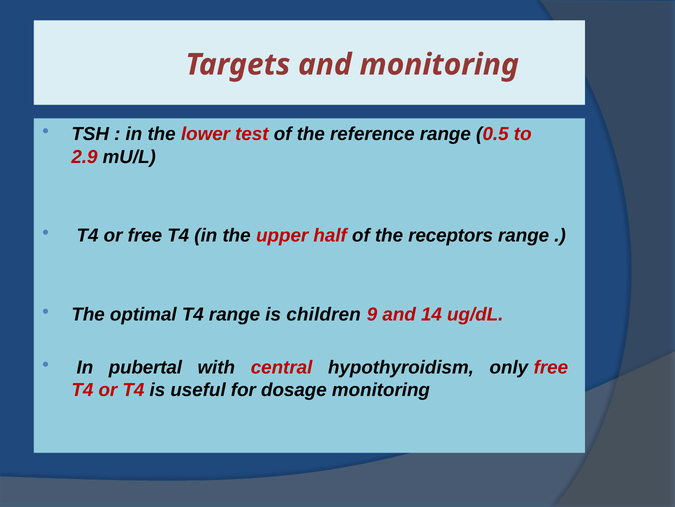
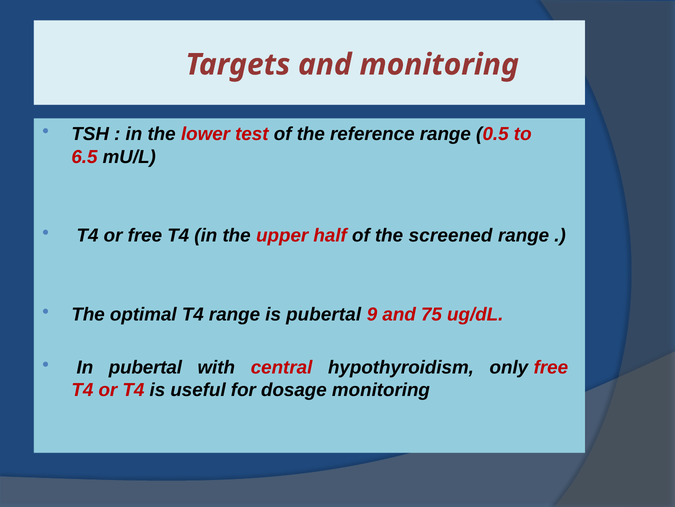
2.9: 2.9 -> 6.5 (84, 157)
receptors: receptors -> screened (450, 235)
is children: children -> pubertal (324, 314)
14: 14 -> 75 (431, 314)
